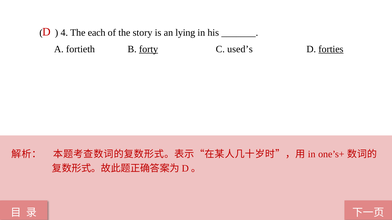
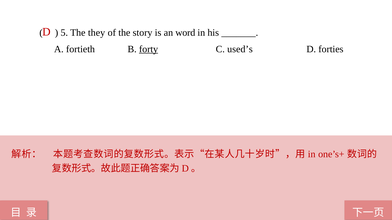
4: 4 -> 5 (64, 33)
each: each -> they (97, 33)
lying: lying -> word (185, 33)
forties underline: present -> none (331, 49)
